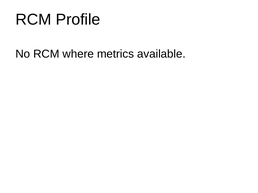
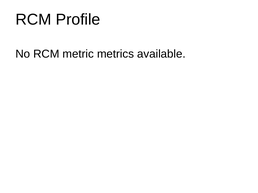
where: where -> metric (78, 54)
